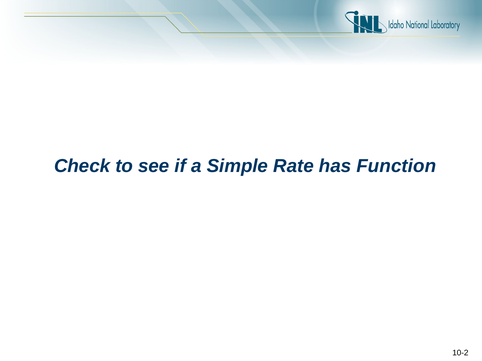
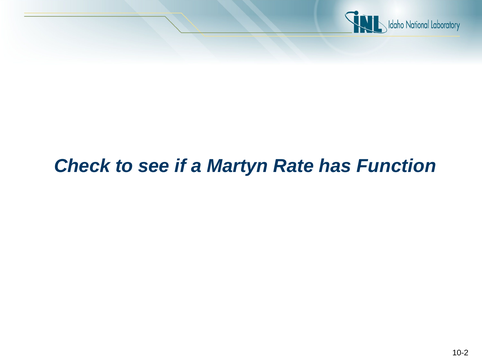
Simple: Simple -> Martyn (237, 166)
